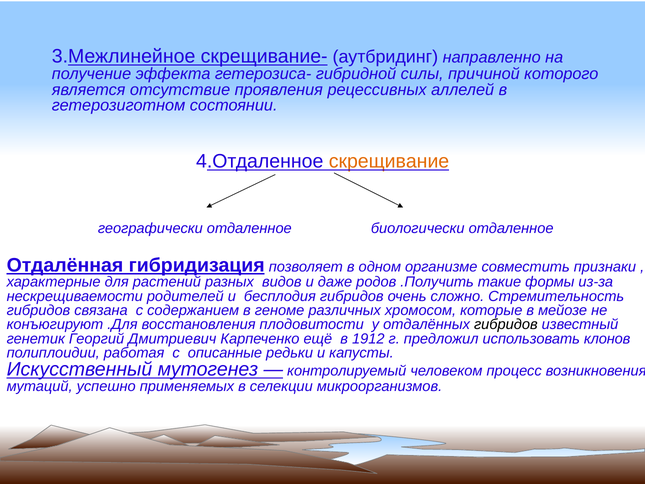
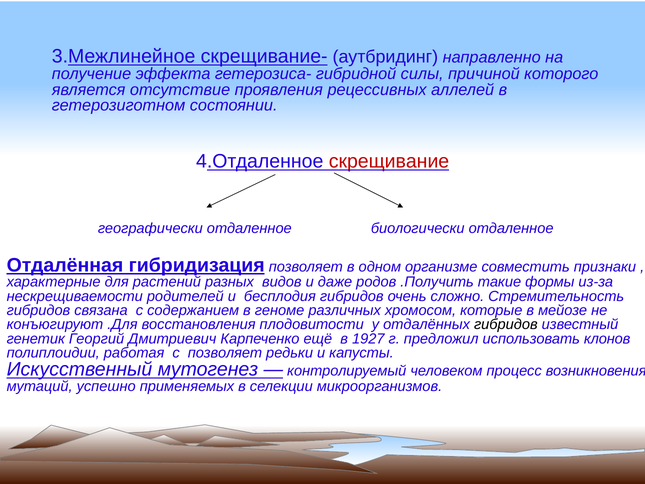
скрещивание colour: orange -> red (389, 161)
1912: 1912 -> 1927 (368, 339)
с описанные: описанные -> позволяет (225, 353)
